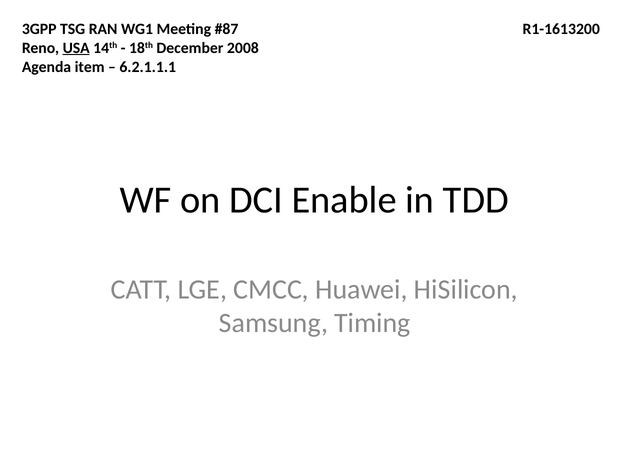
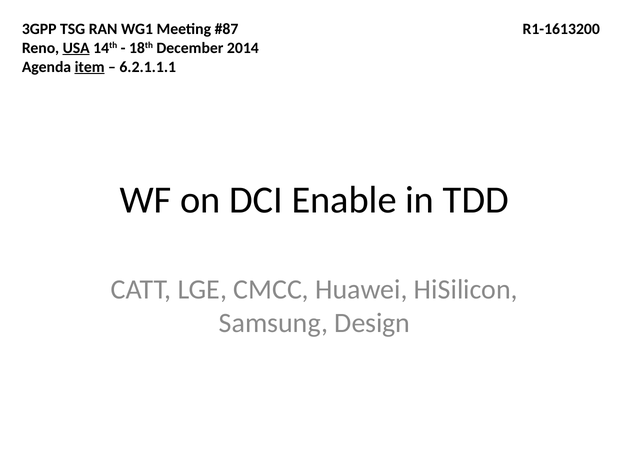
2008: 2008 -> 2014 (243, 48)
item underline: none -> present (90, 67)
Timing: Timing -> Design (372, 323)
